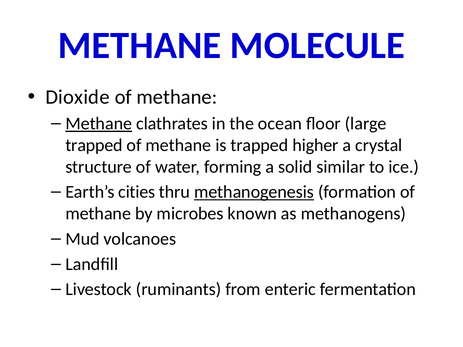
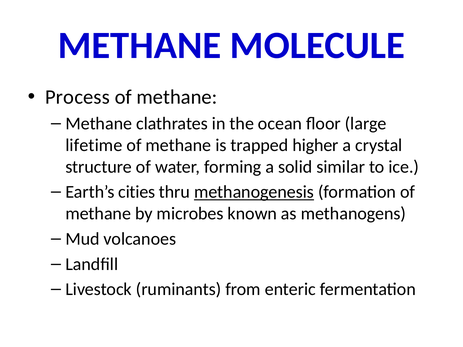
Dioxide: Dioxide -> Process (78, 97)
Methane underline: present -> none (99, 124)
trapped: trapped -> lifetime (94, 145)
